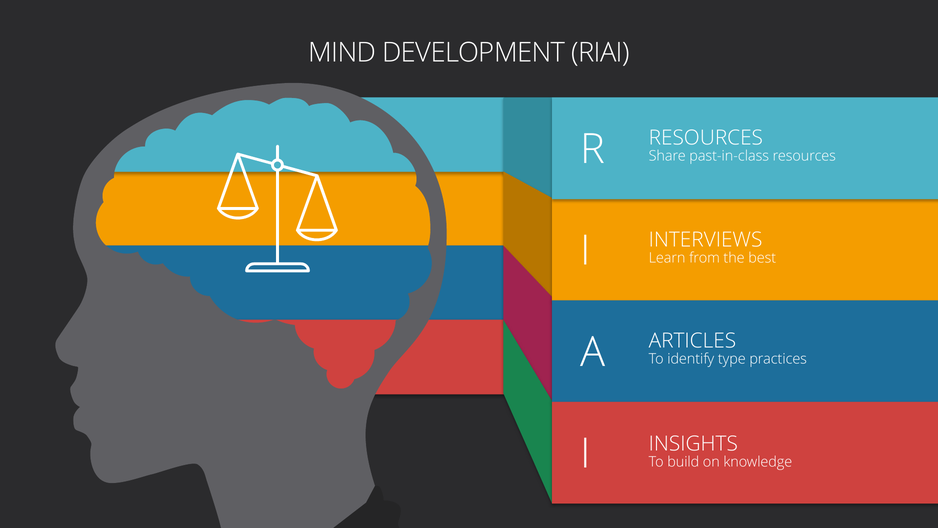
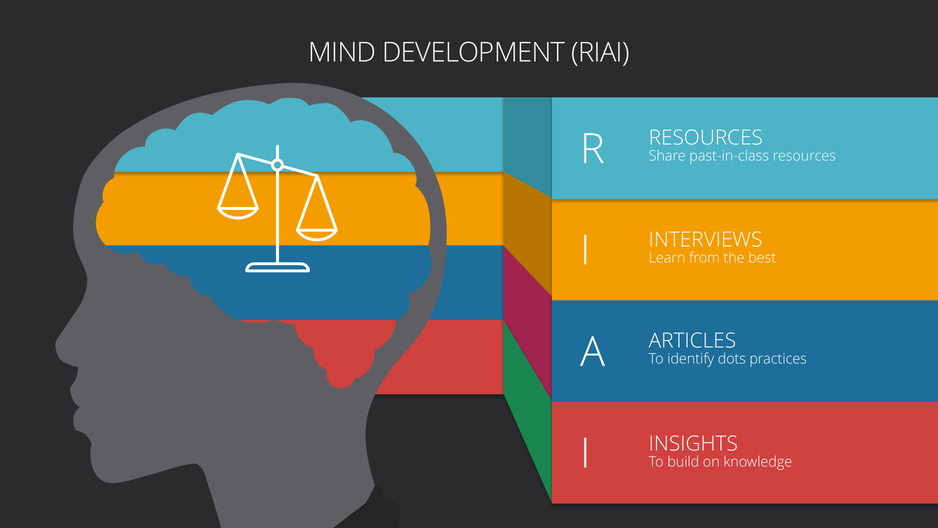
type: type -> dots (732, 359)
